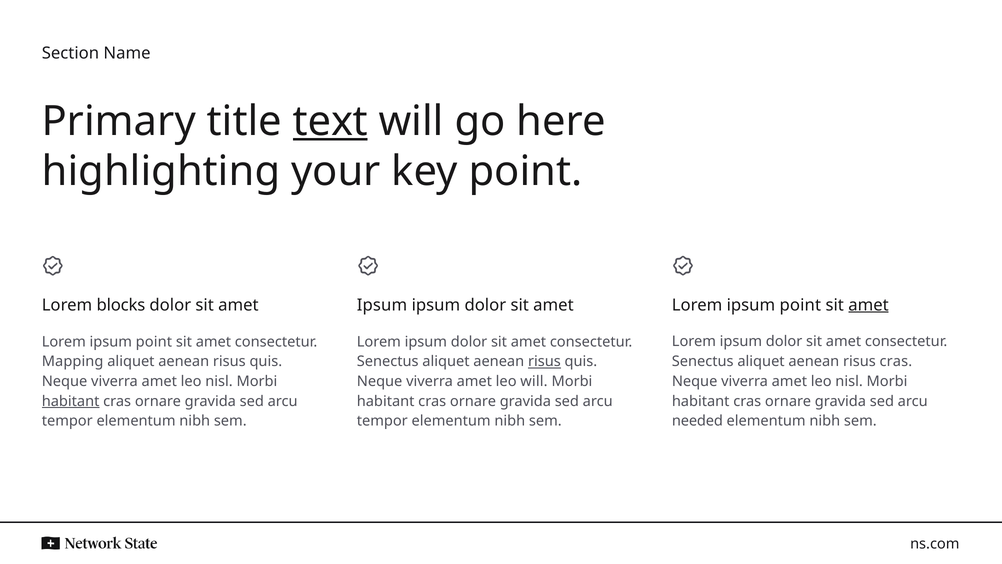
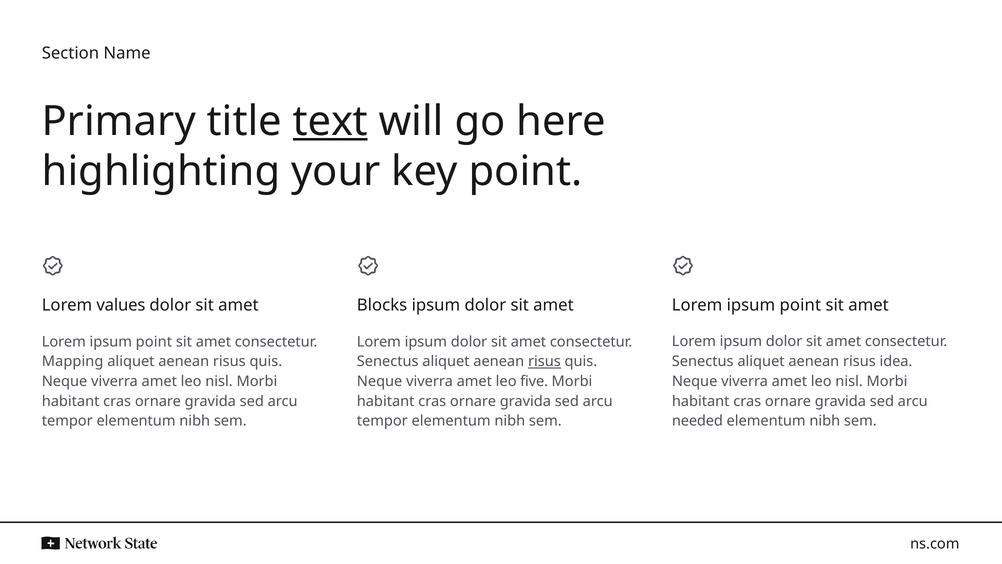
amet underline: present -> none (868, 305)
blocks: blocks -> values (121, 305)
amet Ipsum: Ipsum -> Blocks (382, 305)
risus cras: cras -> idea (896, 361)
leo will: will -> five (534, 381)
habitant underline: present -> none (71, 401)
